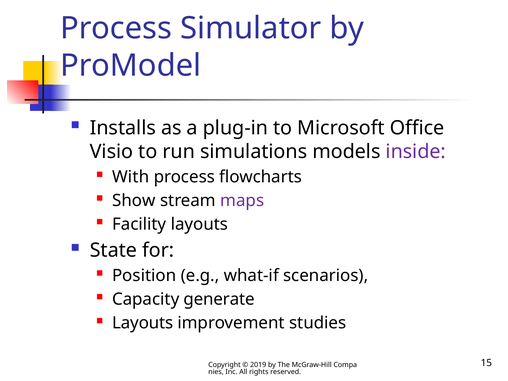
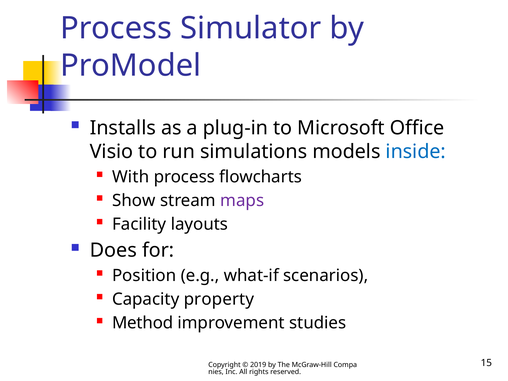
inside colour: purple -> blue (416, 152)
State: State -> Does (113, 250)
generate: generate -> property (219, 299)
Layouts: Layouts -> Method (143, 323)
